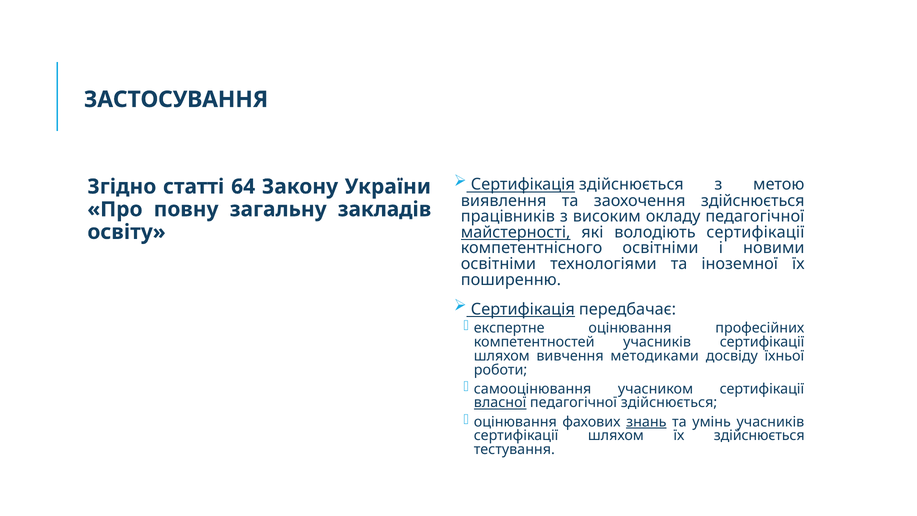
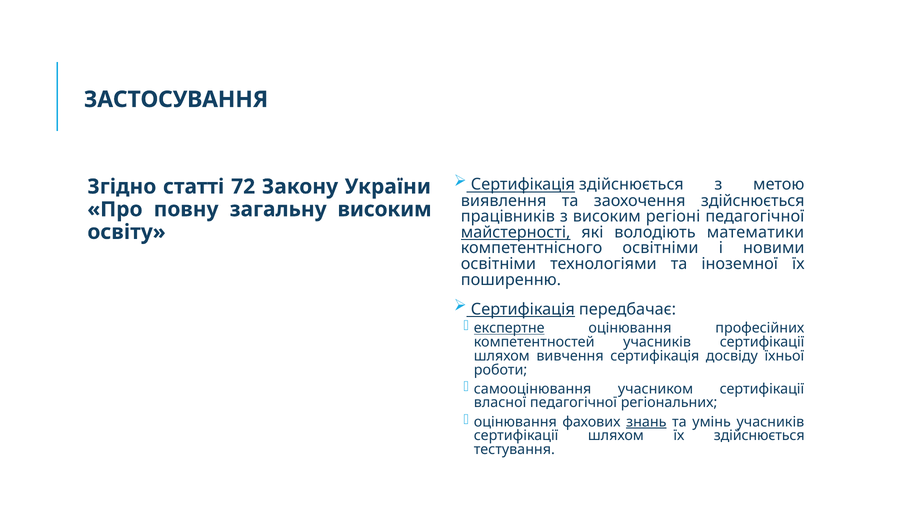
64: 64 -> 72 (243, 187)
загальну закладів: закладів -> високим (385, 209)
окладу: окладу -> регіоні (673, 216)
володіють сертифікації: сертифікації -> математики (755, 232)
експертне underline: none -> present (509, 328)
вивчення методиками: методиками -> сертифікація (655, 356)
власної underline: present -> none (500, 403)
педагогічної здійснюється: здійснюється -> регіональних (669, 403)
